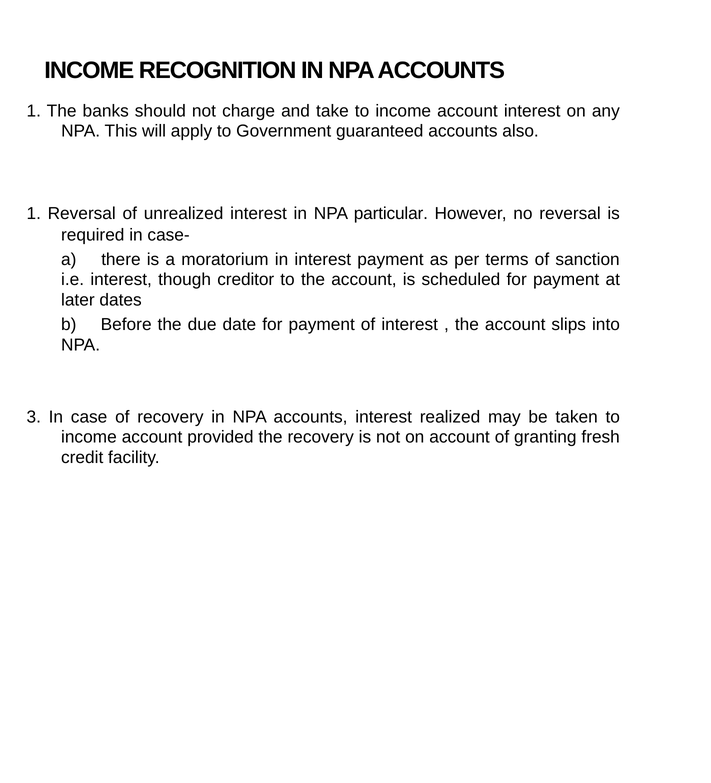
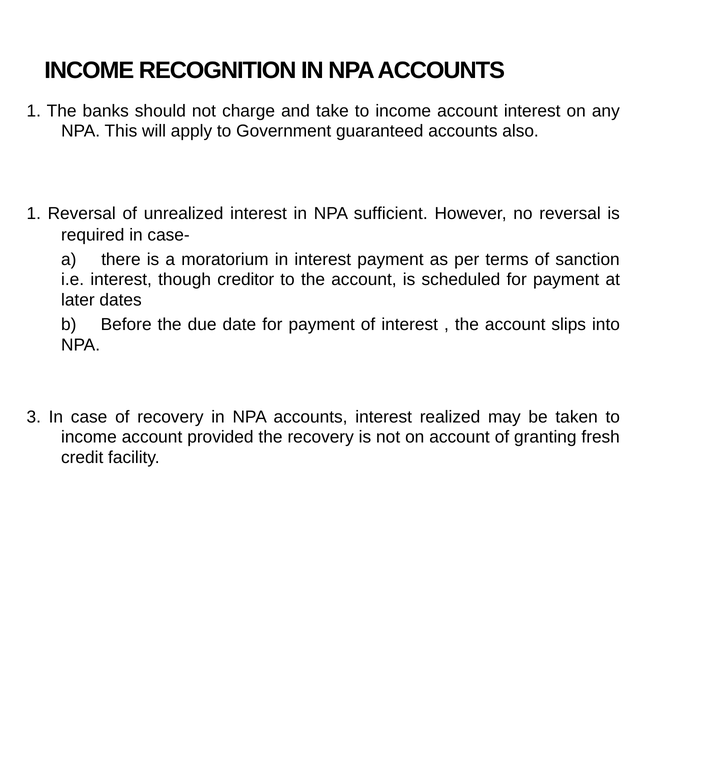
particular: particular -> sufficient (391, 213)
